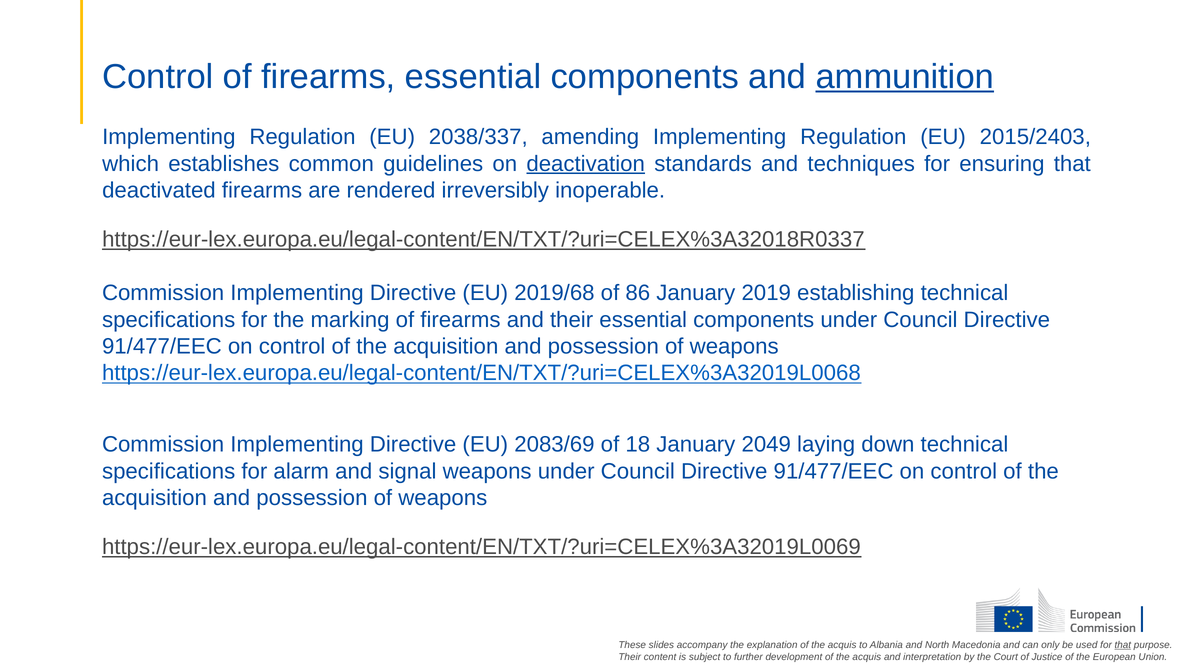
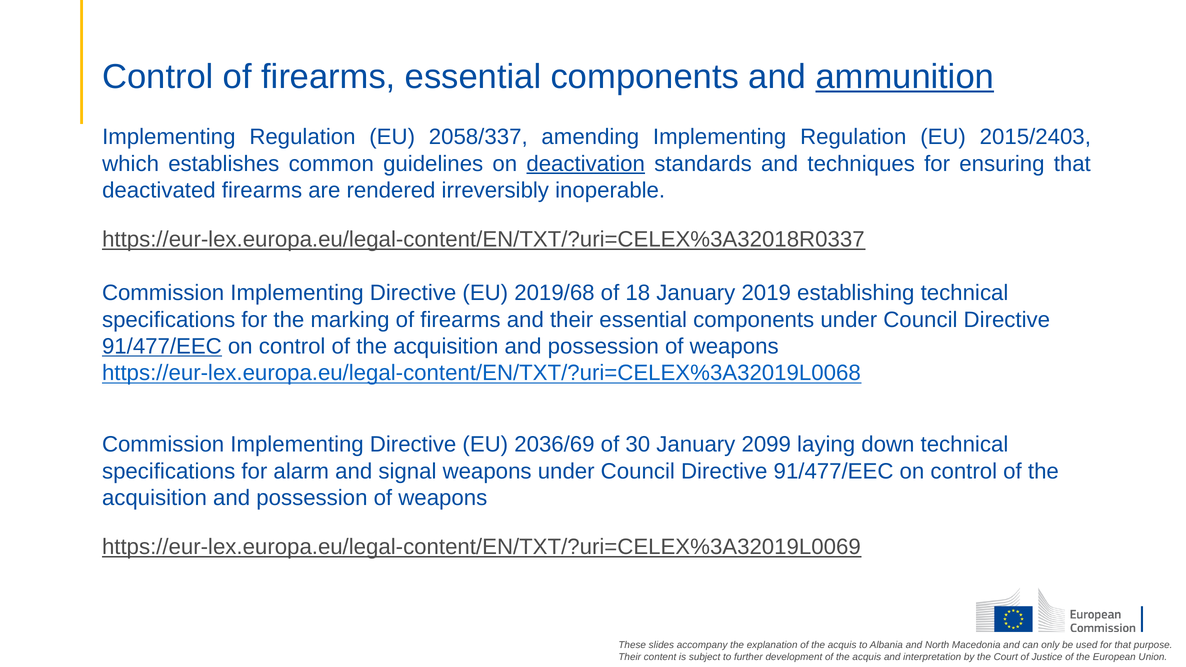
2038/337: 2038/337 -> 2058/337 (478, 137)
86: 86 -> 18 (638, 293)
91/477/EEC underline: none -> present (162, 347)
2083/69: 2083/69 -> 2036/69 (554, 445)
18: 18 -> 30 (638, 445)
2049: 2049 -> 2099 (766, 445)
that underline: present -> none (1123, 645)
